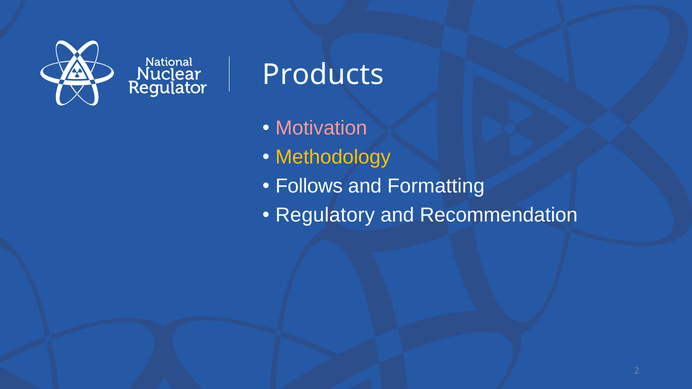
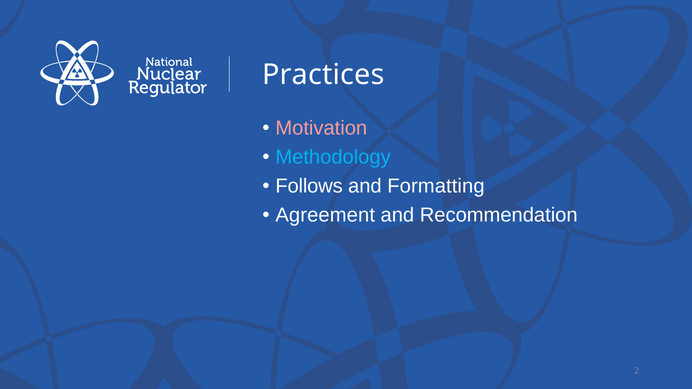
Products: Products -> Practices (323, 75)
Methodology colour: yellow -> light blue (333, 157)
Regulatory: Regulatory -> Agreement (325, 215)
